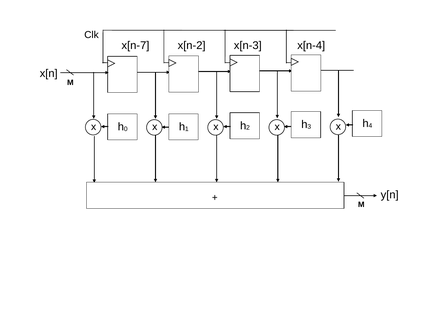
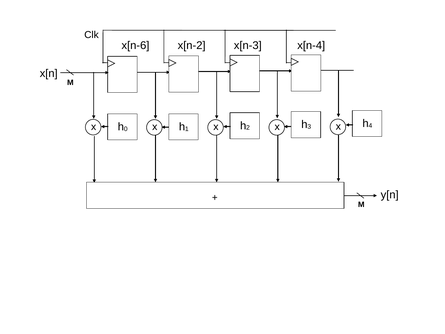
x[n-7: x[n-7 -> x[n-6 (135, 46)
